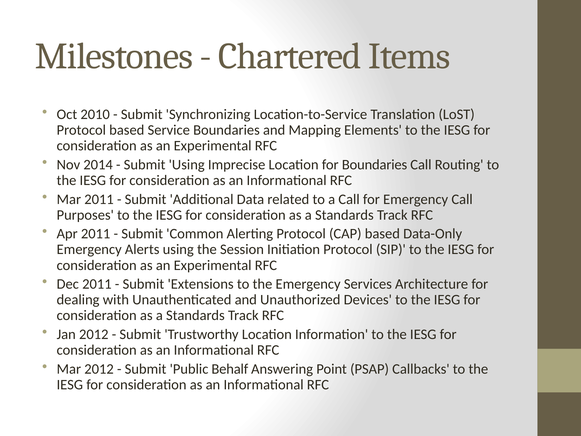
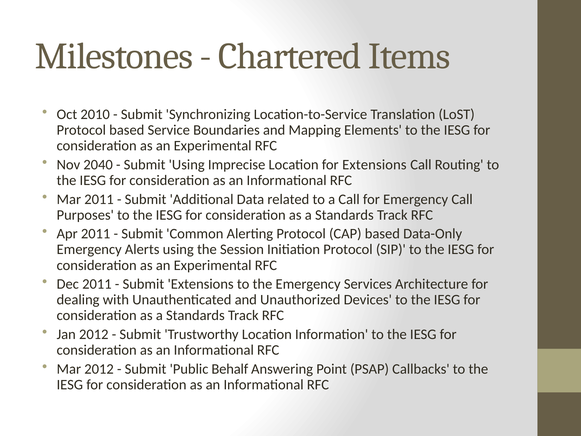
2014: 2014 -> 2040 (98, 165)
for Boundaries: Boundaries -> Extensions (374, 165)
